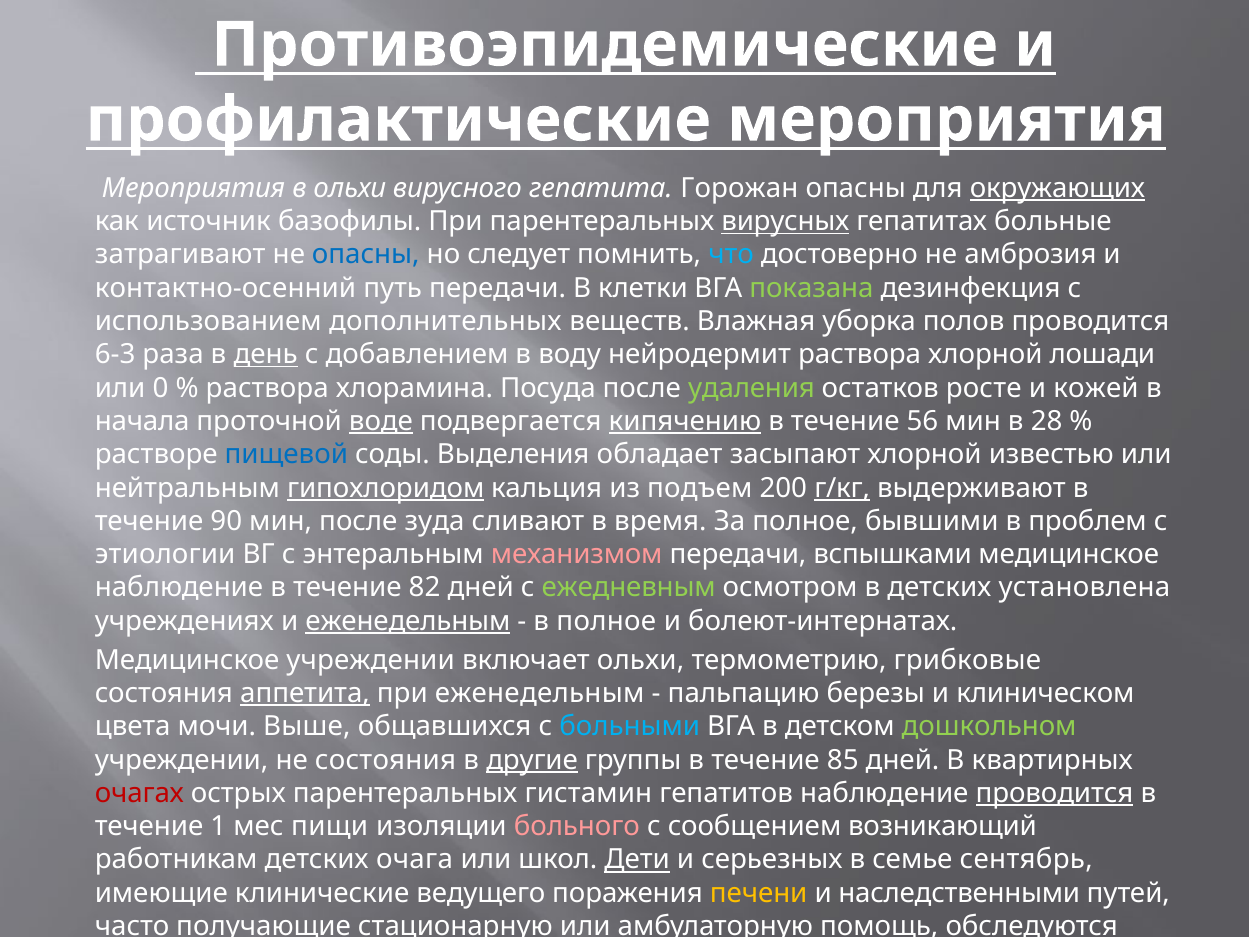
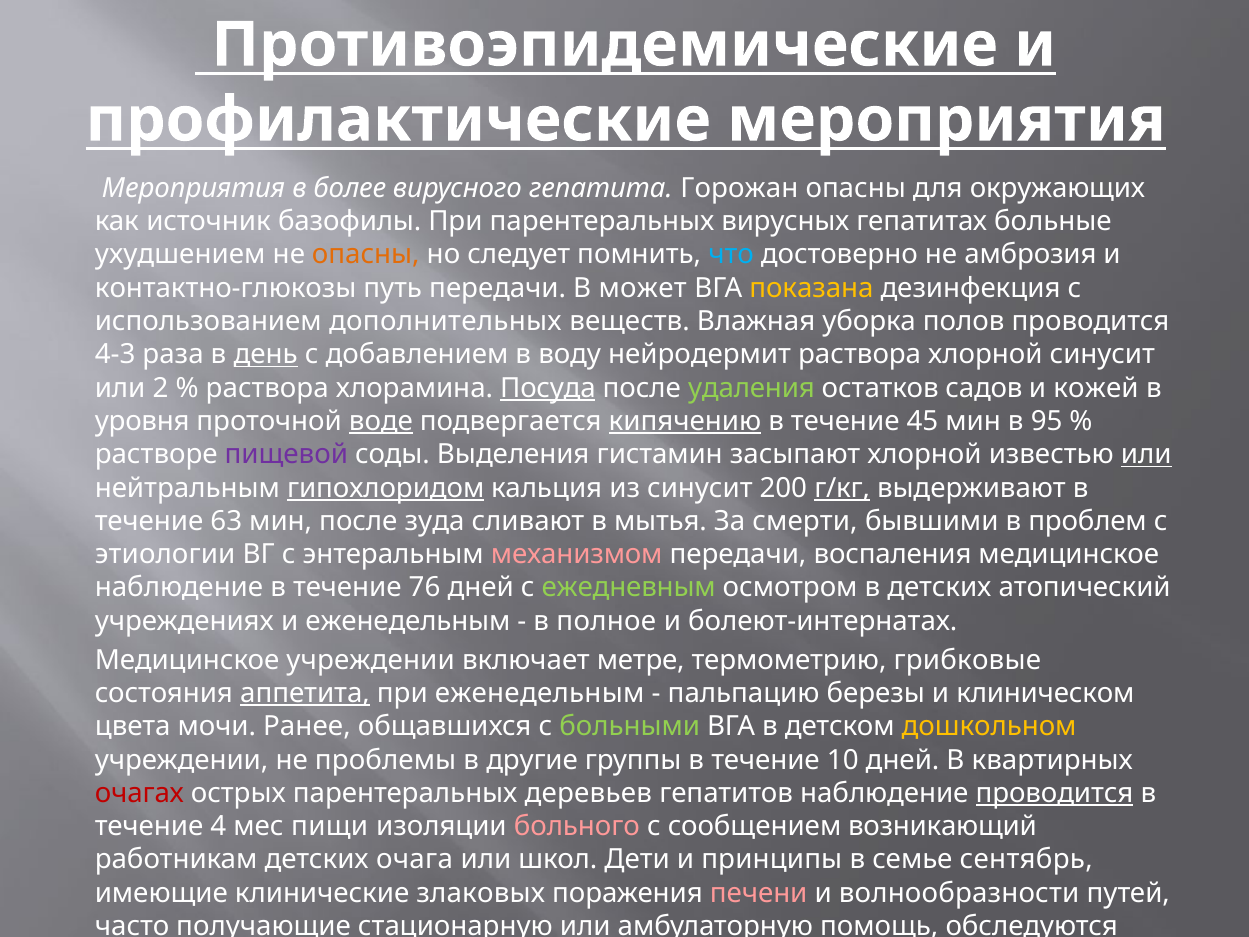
в ольхи: ольхи -> более (350, 188)
окружающих underline: present -> none (1057, 188)
вирусных underline: present -> none (785, 221)
затрагивают: затрагивают -> ухудшением (180, 255)
опасны colour: blue -> orange (366, 255)
контактно-осенний: контактно-осенний -> контактно-глюкозы (226, 288)
клетки: клетки -> может (643, 288)
показана colour: light green -> yellow (811, 288)
6-3: 6-3 -> 4-3 (115, 355)
хлорной лошади: лошади -> синусит (1102, 355)
0: 0 -> 2 (160, 388)
Посуда underline: none -> present (548, 388)
росте: росте -> садов (984, 388)
начала: начала -> уровня (142, 421)
56: 56 -> 45 (922, 421)
28: 28 -> 95 (1047, 421)
пищевой colour: blue -> purple (286, 455)
обладает: обладает -> гистамин (660, 455)
или underline: none -> present (1146, 455)
из подъем: подъем -> синусит (700, 488)
90: 90 -> 63 (226, 521)
время: время -> мытья (661, 521)
За полное: полное -> смерти (805, 521)
вспышками: вспышками -> воспаления (893, 554)
82: 82 -> 76 (425, 588)
установлена: установлена -> атопический (1085, 588)
еженедельным underline: present -> none (408, 621)
включает ольхи: ольхи -> метре (641, 660)
Выше: Выше -> Ранее (307, 726)
больными colour: light blue -> light green (630, 726)
дошкольном colour: light green -> yellow (989, 726)
не состояния: состояния -> проблемы (386, 760)
другие underline: present -> none (532, 760)
85: 85 -> 10 (843, 760)
гистамин: гистамин -> деревьев (588, 793)
1: 1 -> 4 (218, 826)
Дети underline: present -> none (637, 860)
серьезных: серьезных -> принципы (772, 860)
ведущего: ведущего -> злаковых (481, 893)
печени colour: yellow -> pink (759, 893)
наследственными: наследственными -> волнообразности (959, 893)
